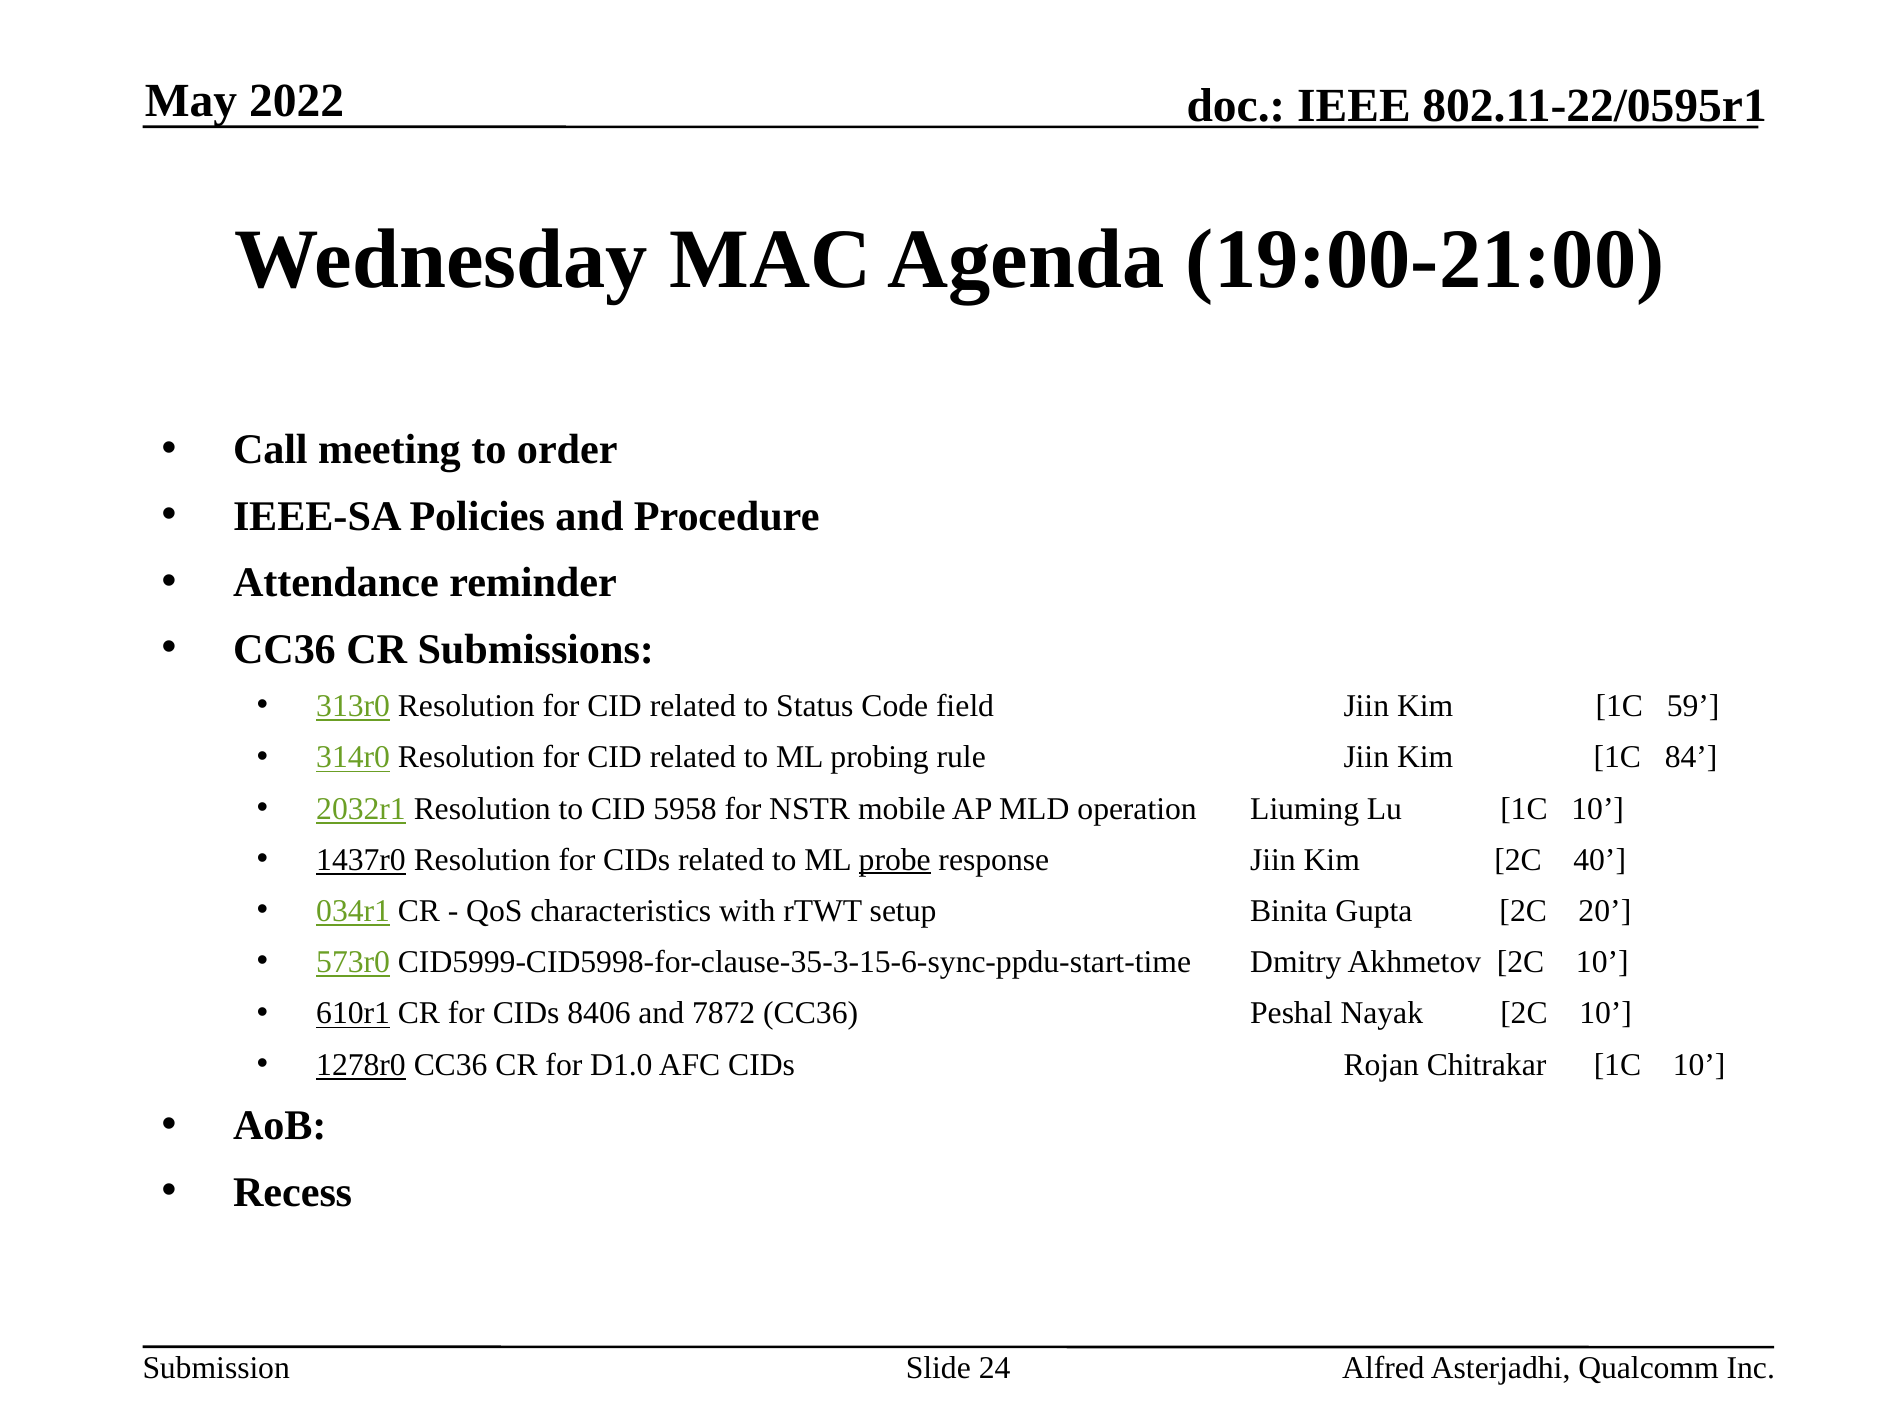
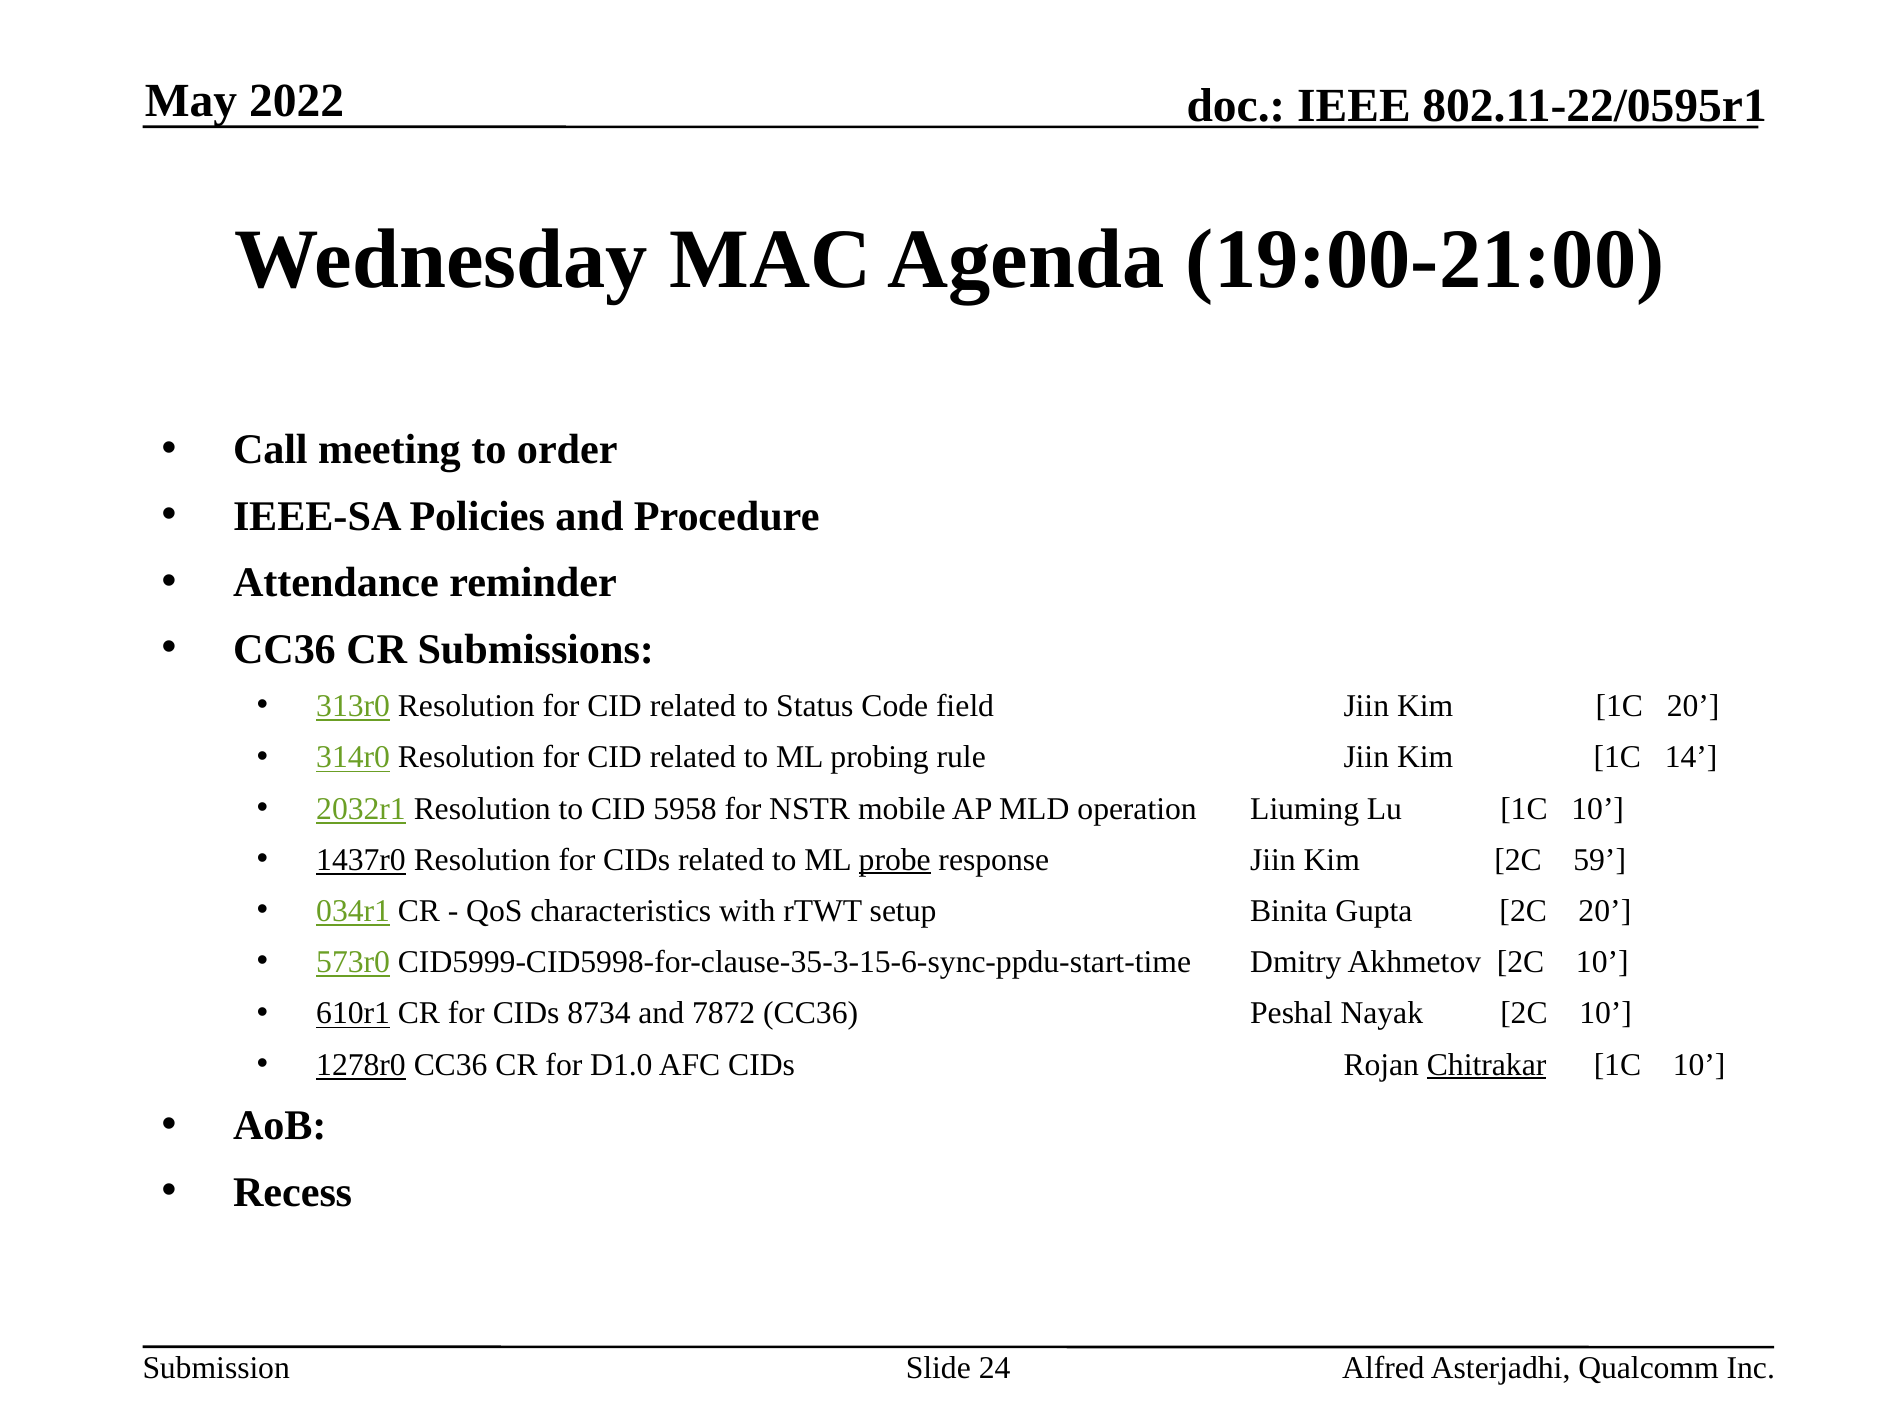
1C 59: 59 -> 20 (1693, 706)
84: 84 -> 14 (1691, 757)
40: 40 -> 59 (1600, 860)
8406: 8406 -> 8734 (599, 1013)
Chitrakar underline: none -> present (1487, 1064)
